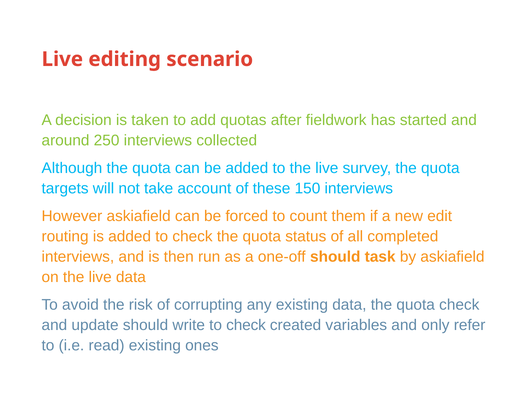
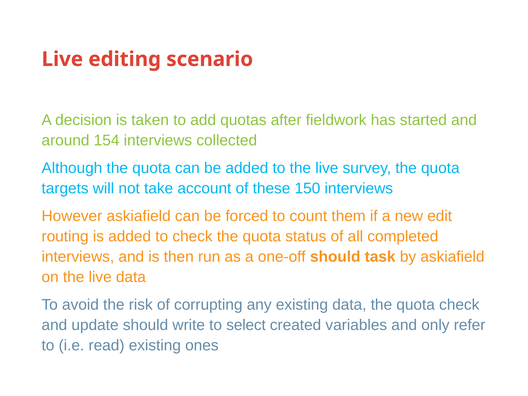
250: 250 -> 154 (107, 141)
write to check: check -> select (246, 325)
